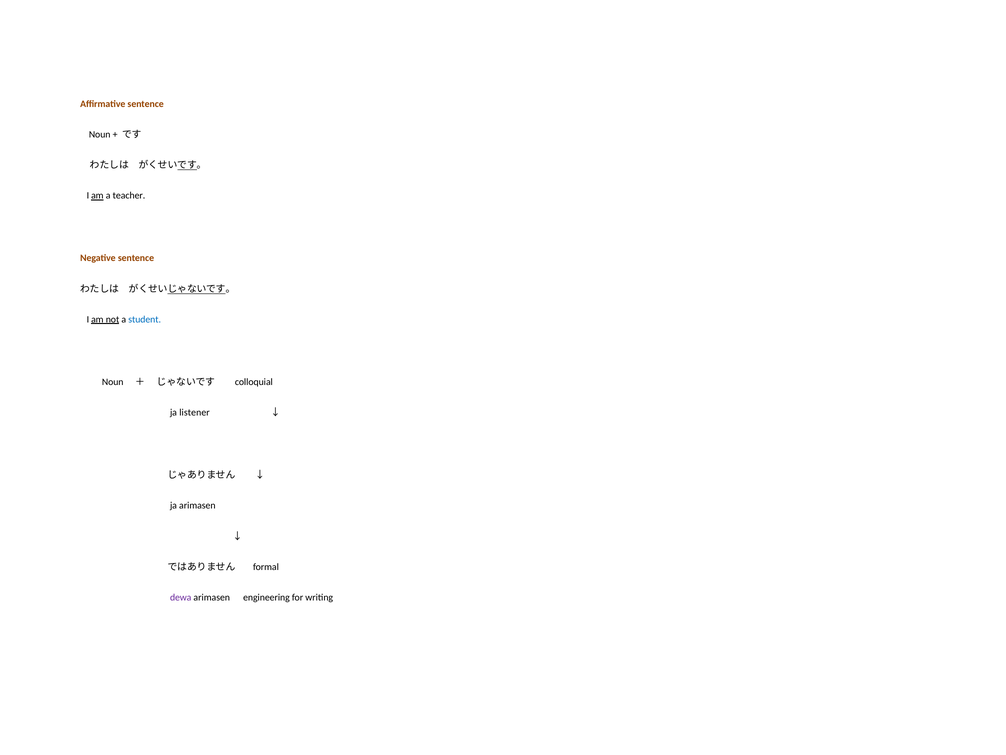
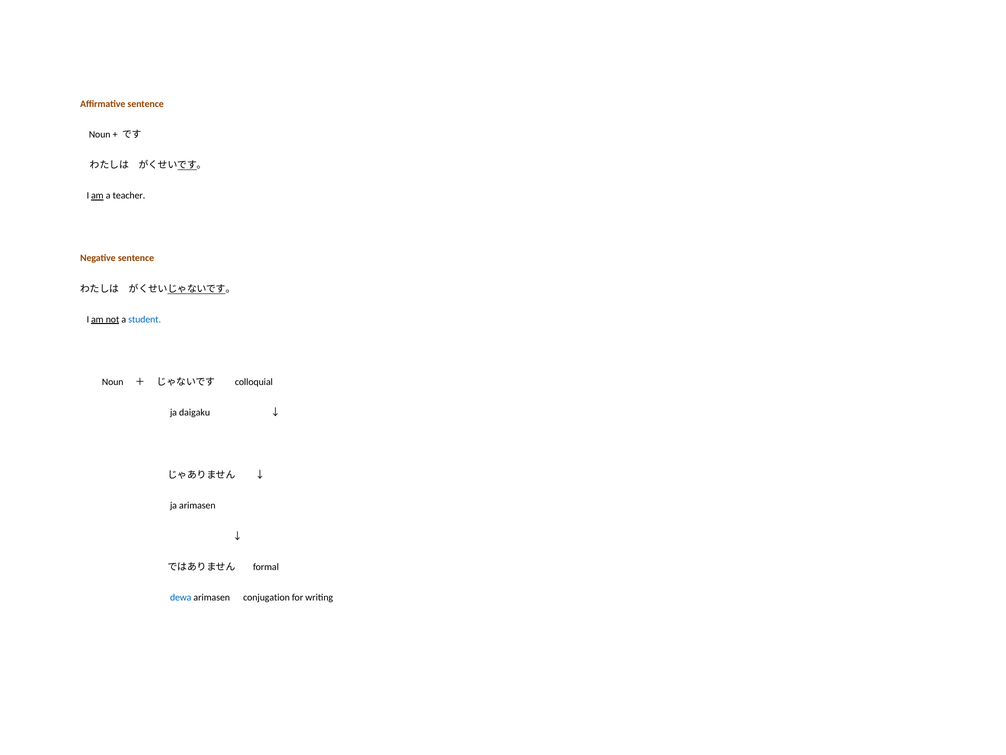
listener: listener -> daigaku (195, 412)
dewa colour: purple -> blue (181, 597)
engineering: engineering -> conjugation (266, 597)
